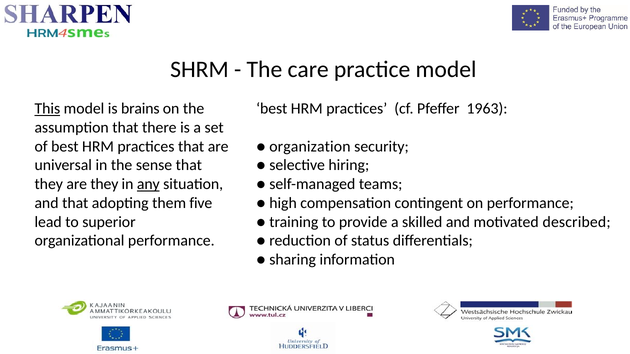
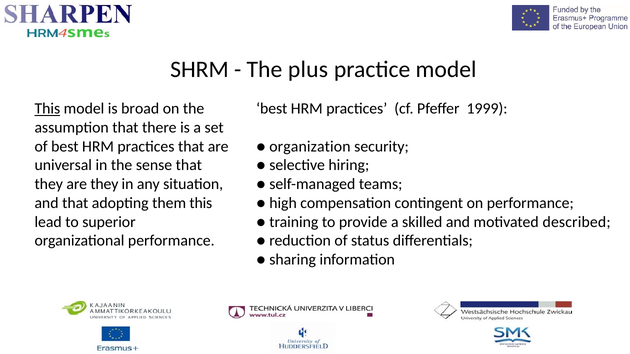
care: care -> plus (308, 70)
brains: brains -> broad (140, 109)
1963: 1963 -> 1999 (487, 109)
any underline: present -> none (148, 184)
them five: five -> this (201, 203)
